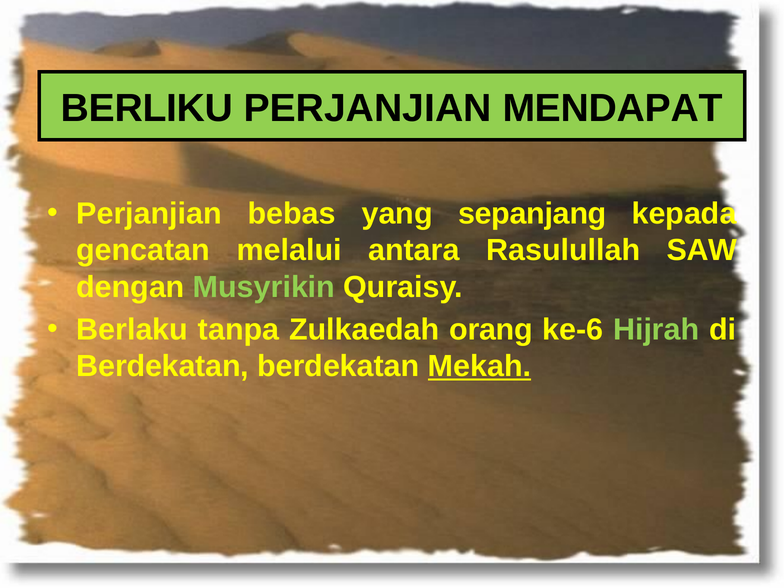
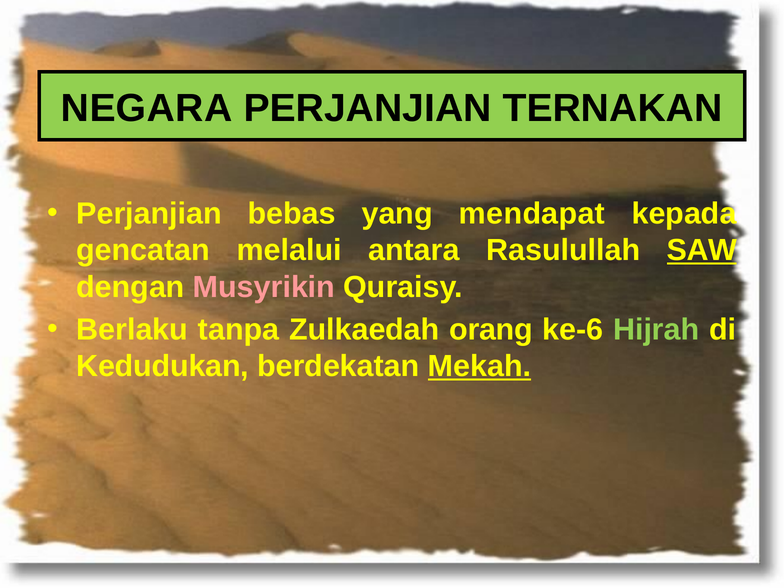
BERLIKU: BERLIKU -> NEGARA (147, 109)
MENDAPAT: MENDAPAT -> TERNAKAN (613, 109)
sepanjang: sepanjang -> mendapat (532, 214)
SAW underline: none -> present (702, 250)
Musyrikin colour: light green -> pink (264, 287)
Berdekatan: Berdekatan -> Kedudukan (163, 366)
